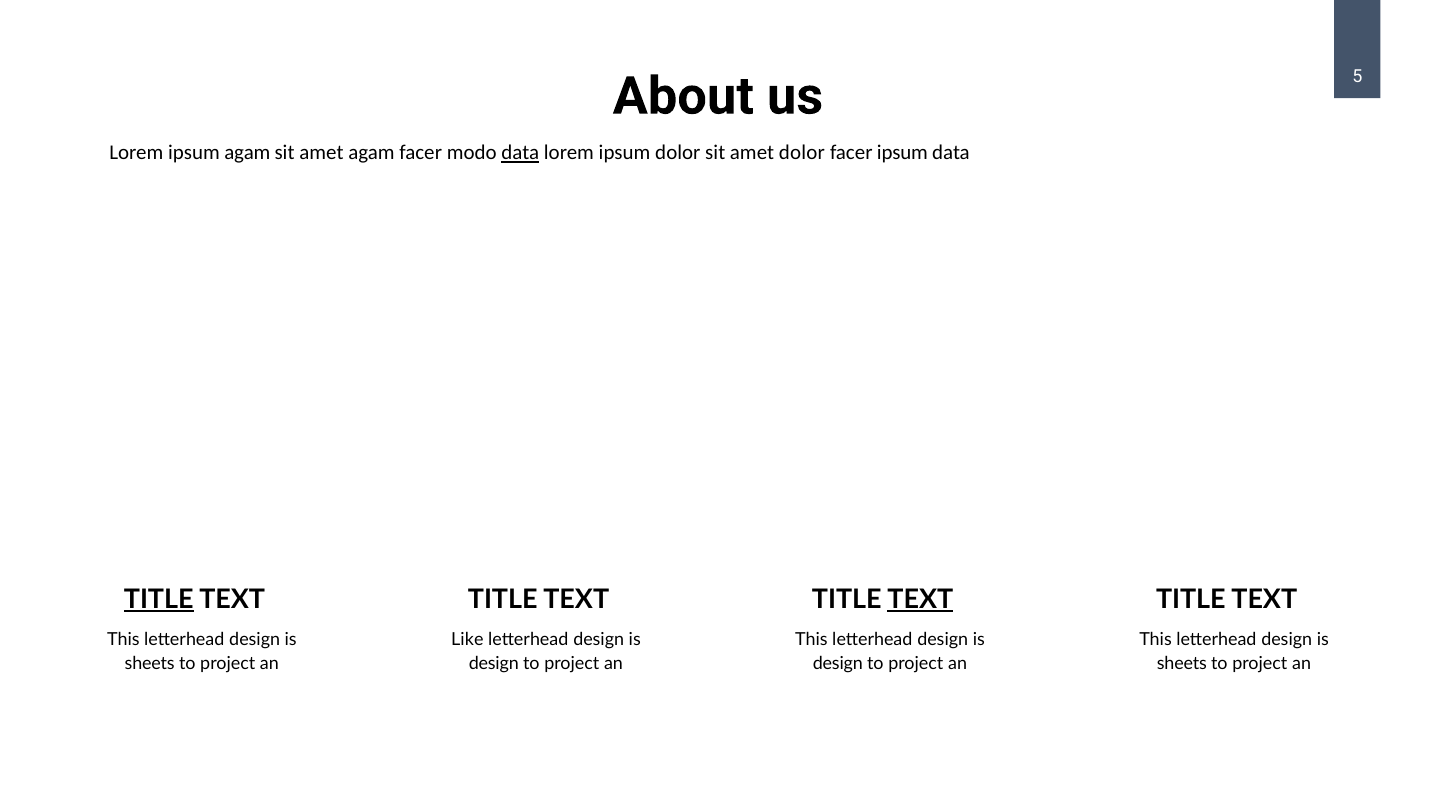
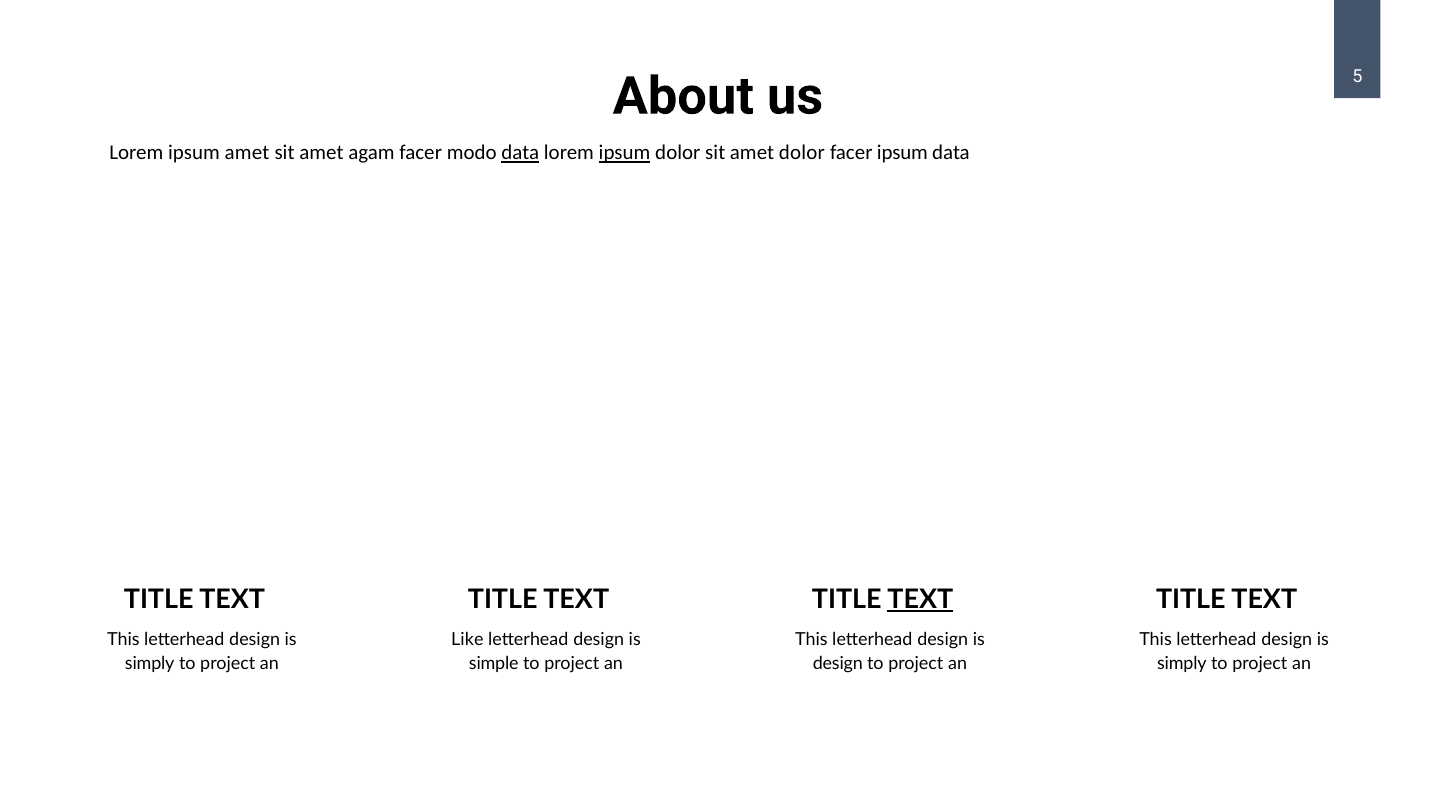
ipsum agam: agam -> amet (247, 153)
ipsum underline: none -> present (625, 153)
TITLE underline: present -> none (159, 599)
sheets: sheets -> simply (150, 664)
design: design -> simple (494, 664)
sheets: sheets -> simply (1182, 664)
